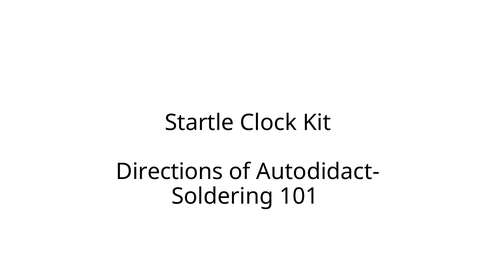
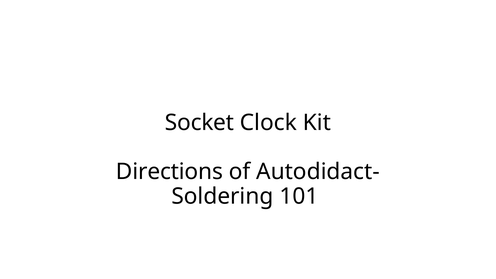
Startle: Startle -> Socket (199, 123)
